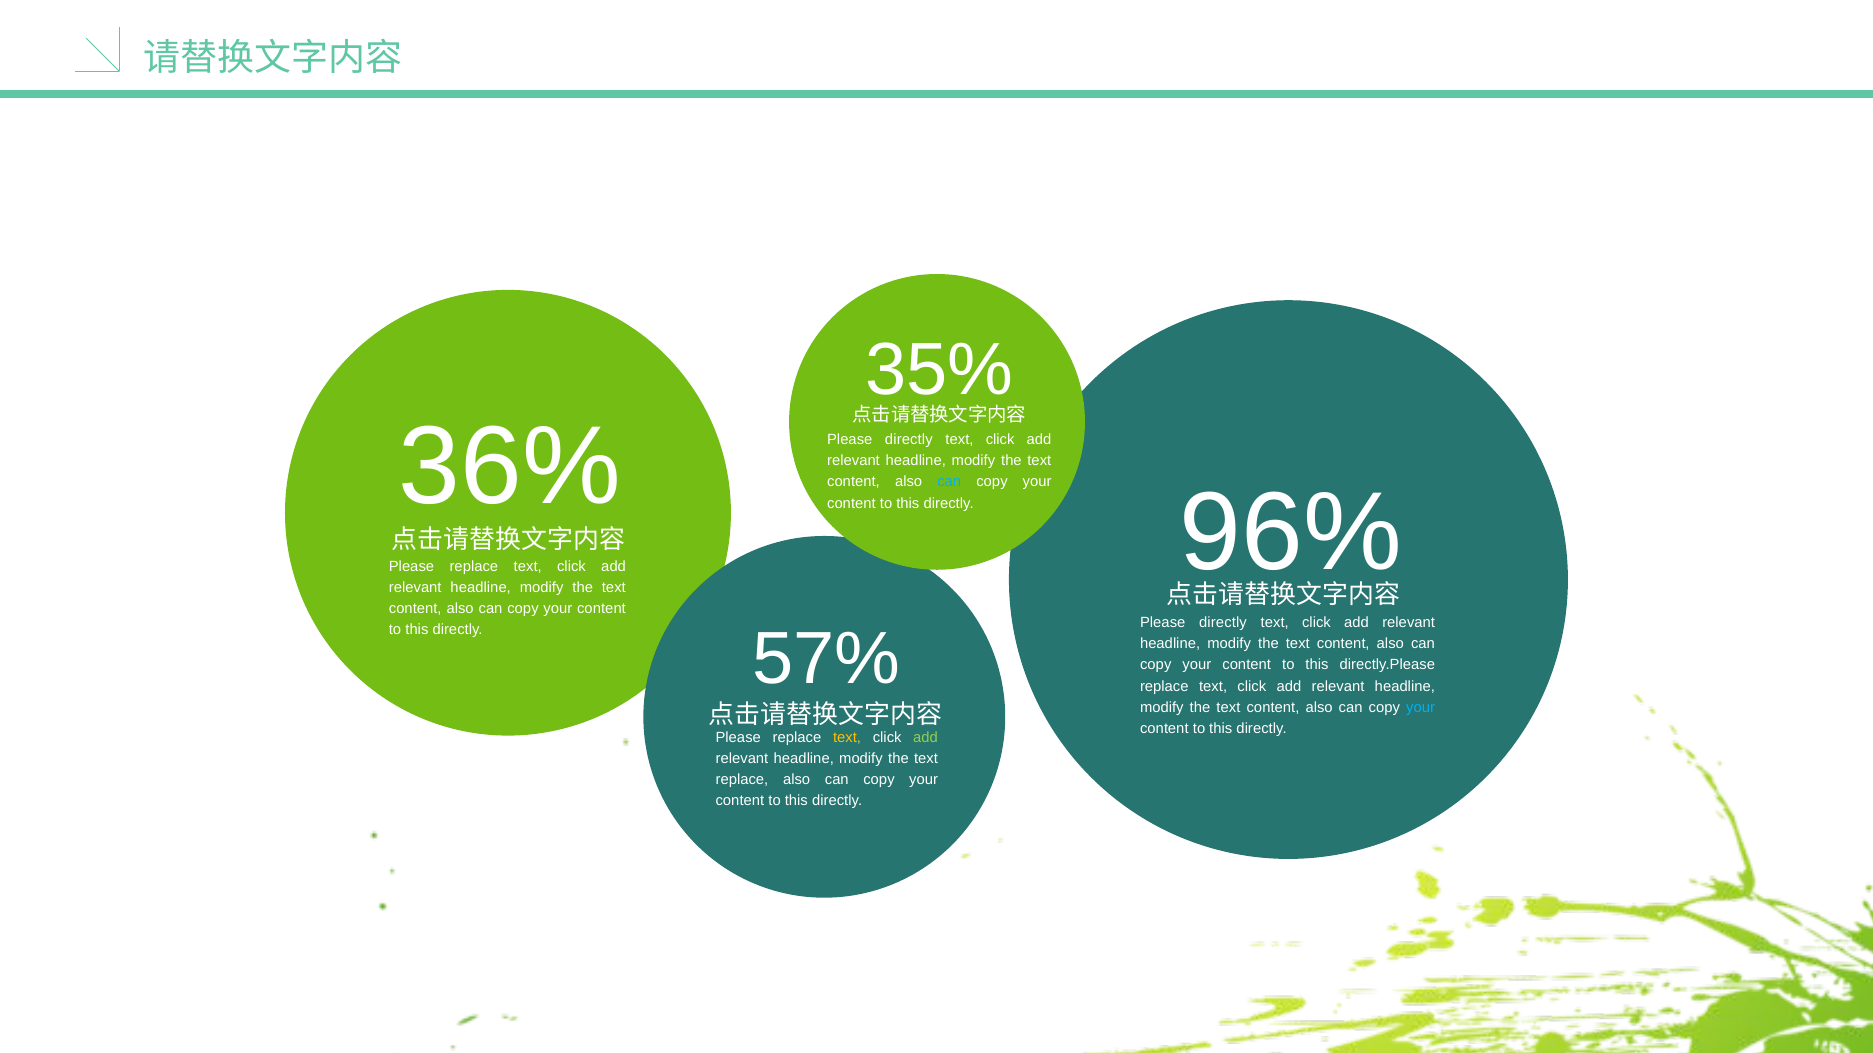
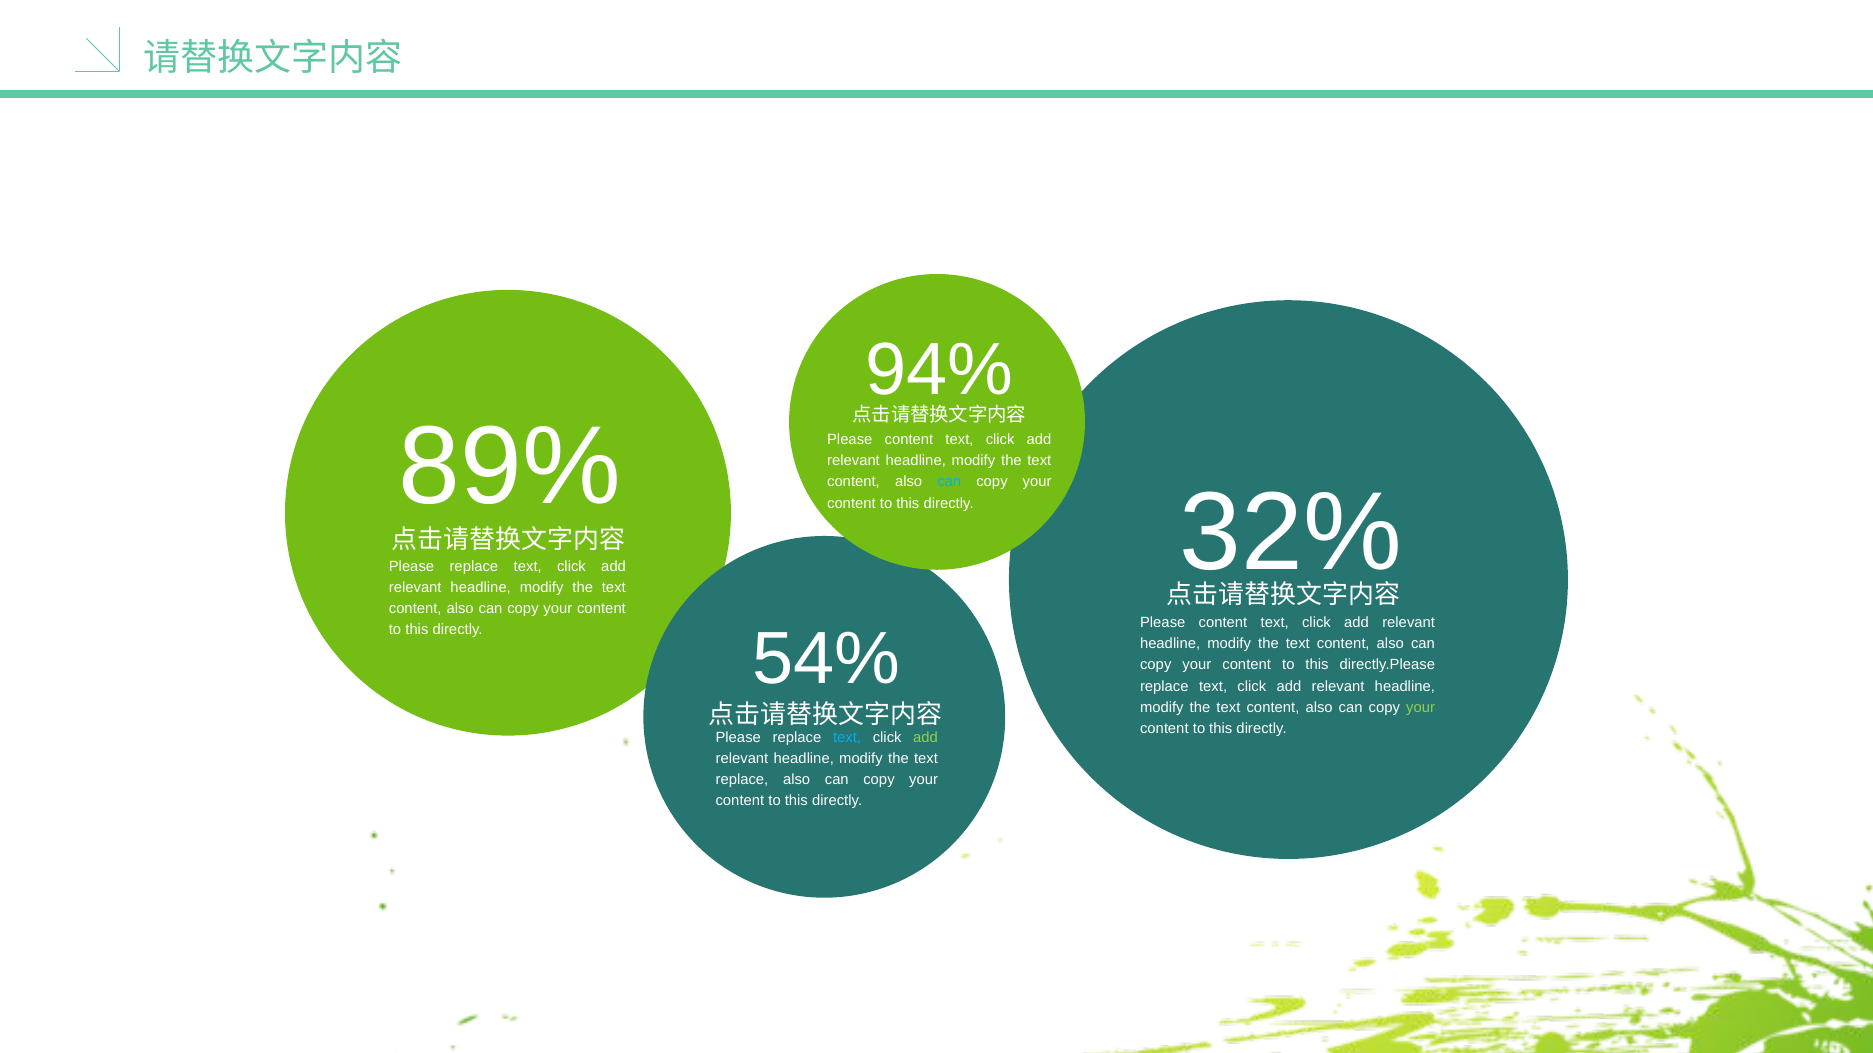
35%: 35% -> 94% (939, 370)
36%: 36% -> 89% (510, 467)
directly: directly -> content (909, 440)
96%: 96% -> 32% (1291, 533)
directly: directly -> content (1223, 623)
57%: 57% -> 54% (826, 660)
your colour: light blue -> light green (1421, 708)
text colour: yellow -> light blue (847, 738)
